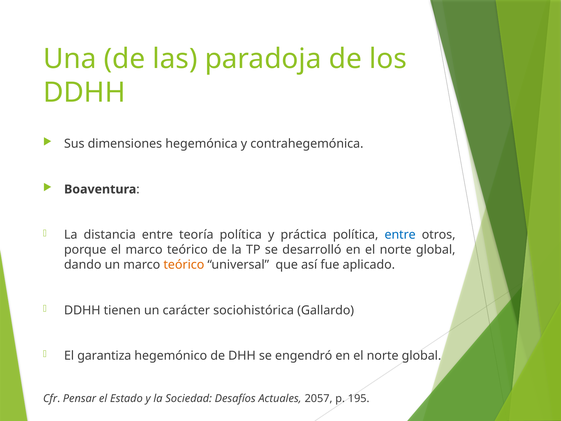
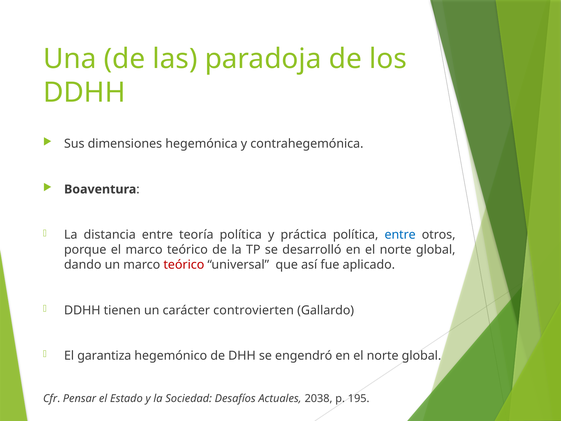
teórico colour: orange -> red (184, 265)
sociohistórica: sociohistórica -> controvierten (254, 310)
2057: 2057 -> 2038 (319, 398)
